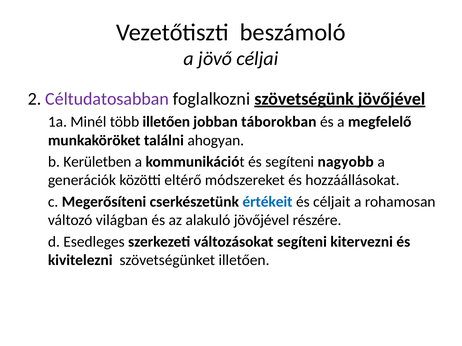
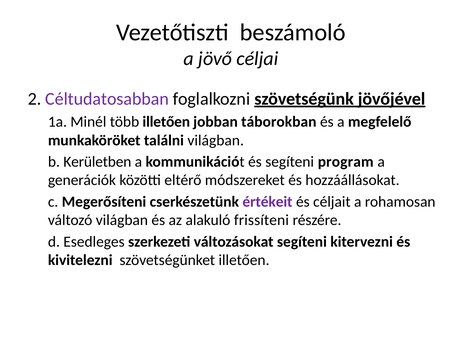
találni ahogyan: ahogyan -> világban (216, 140)
nagyobb: nagyobb -> program (346, 162)
értékeit colour: blue -> purple (267, 202)
alakuló jövőjével: jövőjével -> frissíteni (261, 221)
